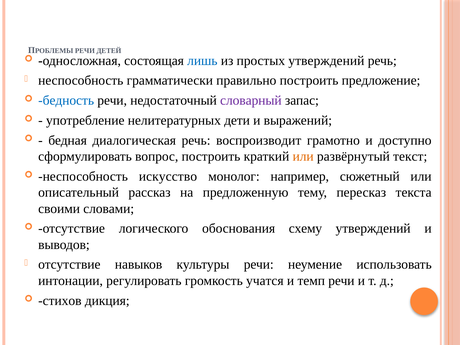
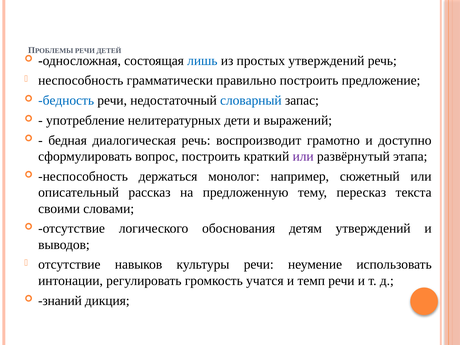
словарный colour: purple -> blue (251, 100)
или colour: orange -> purple (303, 156)
текст: текст -> этапа (410, 156)
искусство: искусство -> держаться (168, 176)
схему: схему -> детям (305, 229)
стихов: стихов -> знаний (60, 301)
